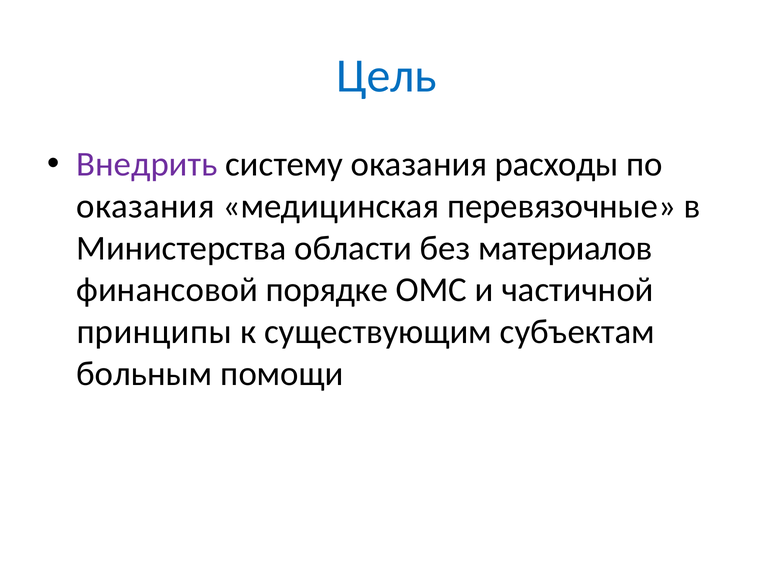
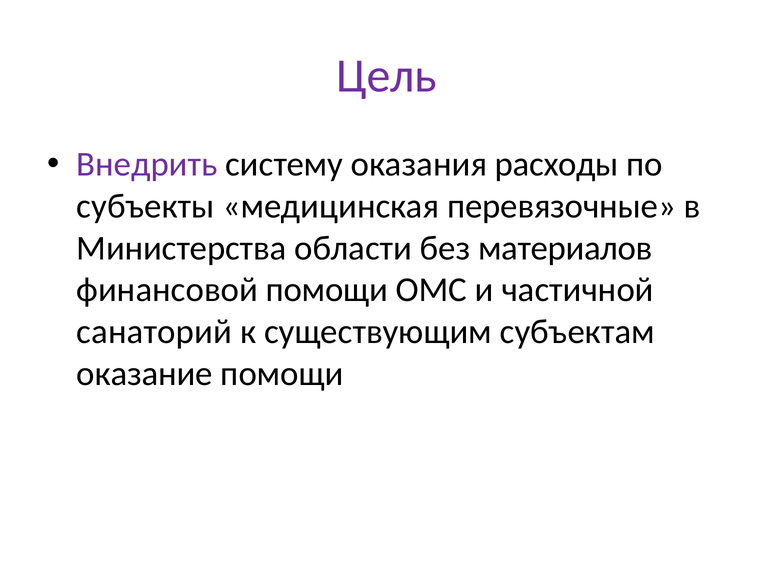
Цель colour: blue -> purple (387, 76)
оказания: оказания -> субъекты (146, 206)
финансовой порядке: порядке -> помощи (327, 290)
принципы: принципы -> санаторий (154, 332)
больным: больным -> оказание (145, 374)
